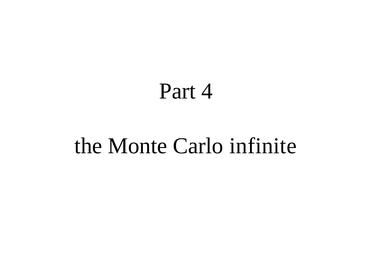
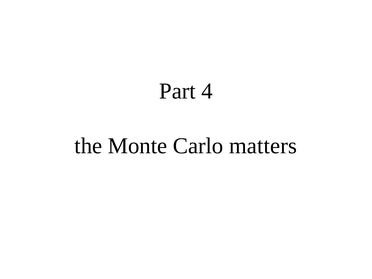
infinite: infinite -> matters (263, 146)
